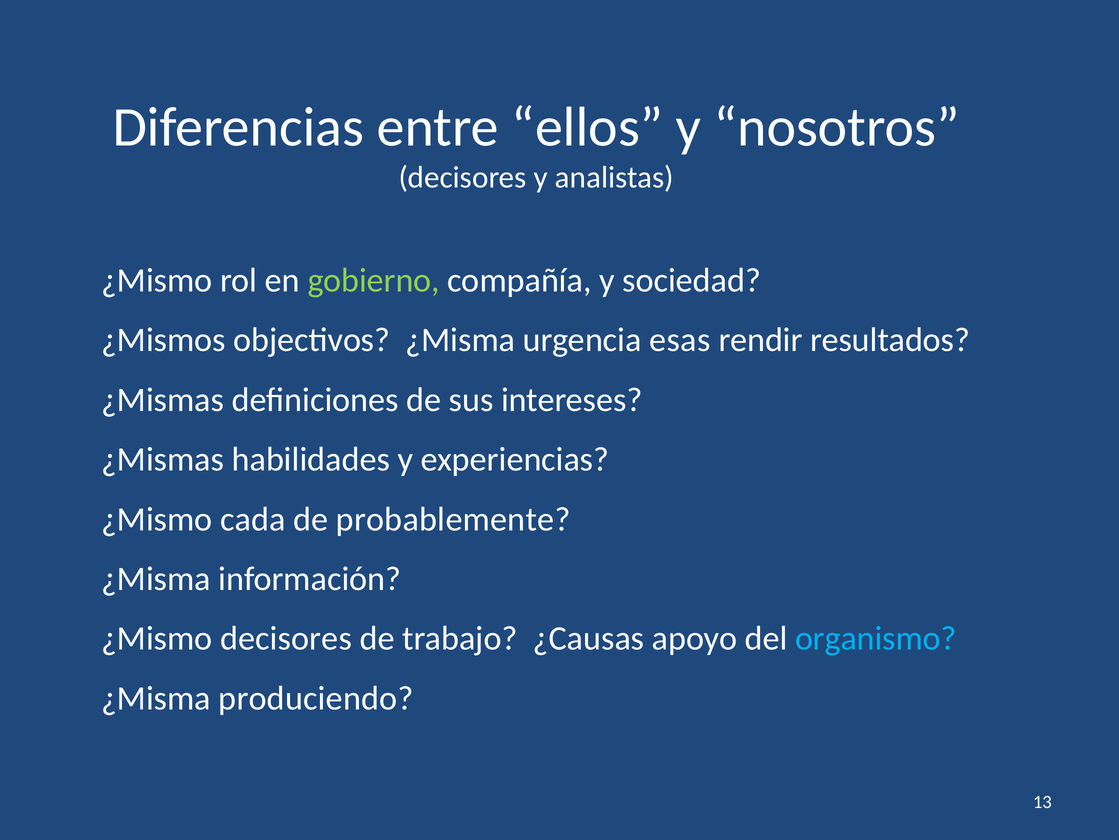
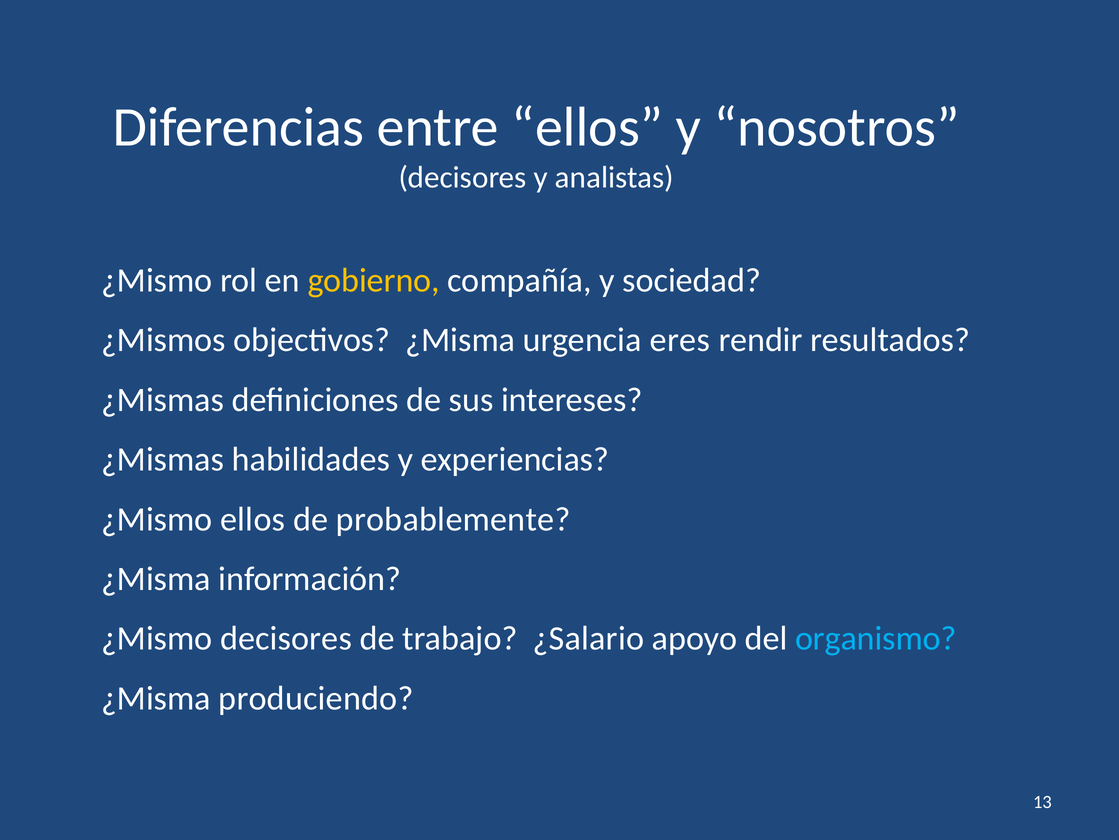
gobierno colour: light green -> yellow (374, 280)
esas: esas -> eres (680, 340)
¿Mismo cada: cada -> ellos (253, 519)
¿Causas: ¿Causas -> ¿Salario (588, 638)
